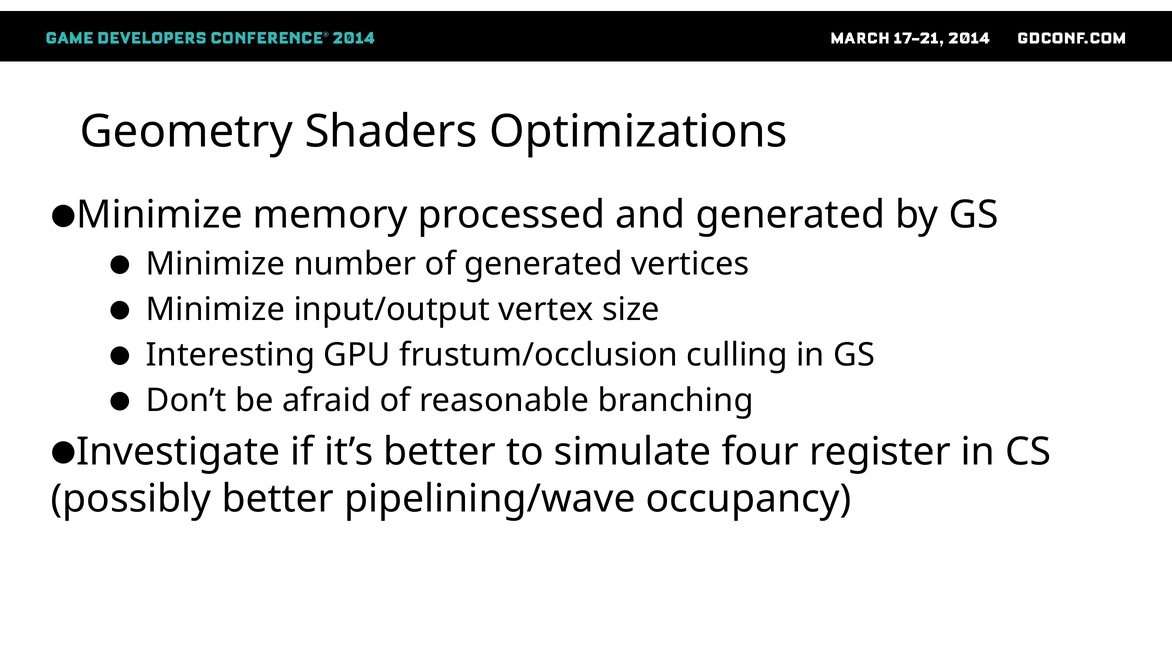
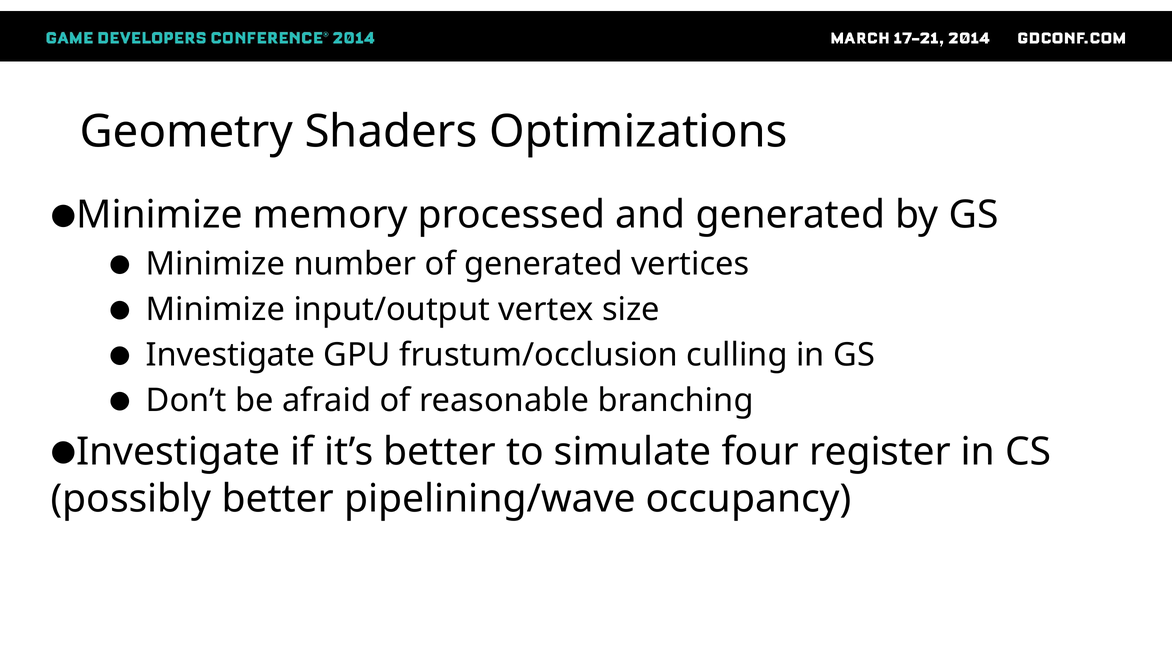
Interesting: Interesting -> Investigate (231, 355)
